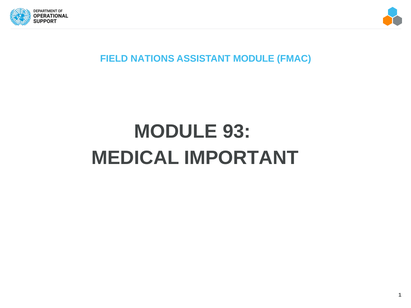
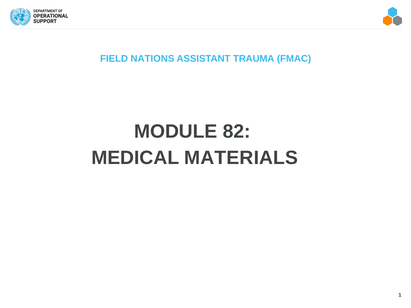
ASSISTANT MODULE: MODULE -> TRAUMA (254, 59)
93: 93 -> 82 (237, 132)
IMPORTANT: IMPORTANT -> MATERIALS (241, 158)
